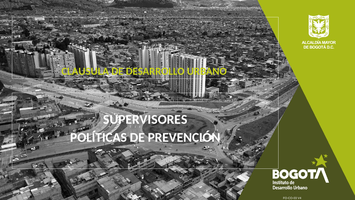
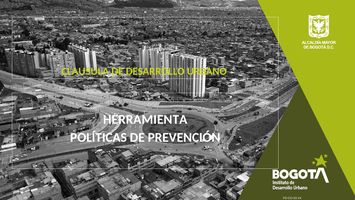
SUPERVISORES: SUPERVISORES -> HERRAMIENTA (145, 119)
